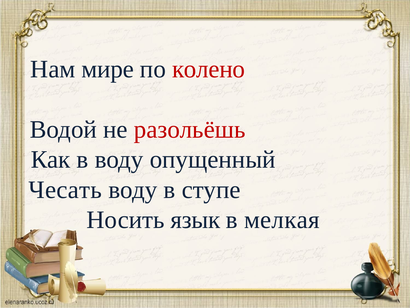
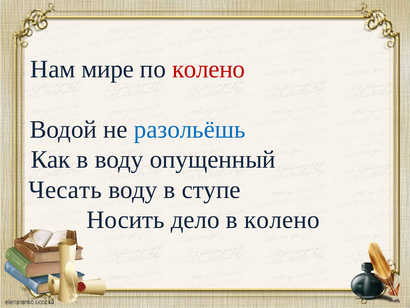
разольёшь colour: red -> blue (190, 129)
язык: язык -> дело (195, 220)
в мелкая: мелкая -> колено (282, 220)
